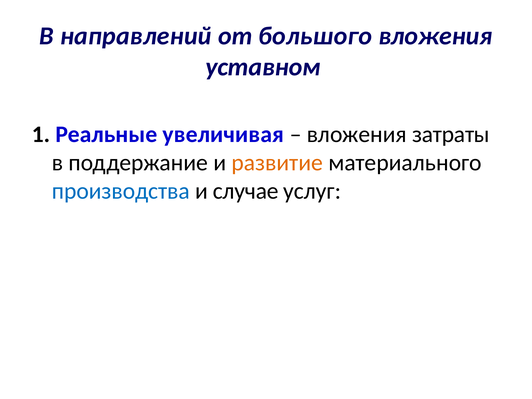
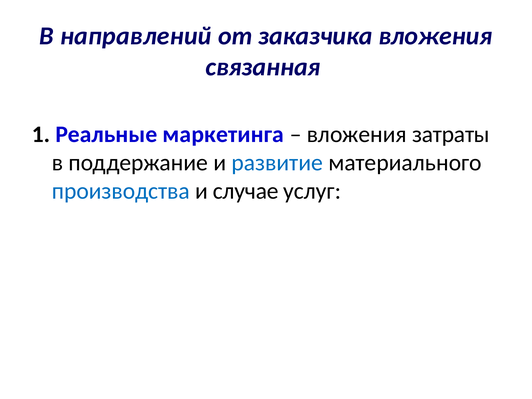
большого: большого -> заказчика (315, 36)
уставном: уставном -> связанная (263, 67)
увеличивая: увеличивая -> маркетинга (223, 134)
развитие colour: orange -> blue (277, 163)
